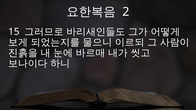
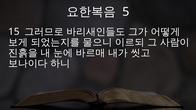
2: 2 -> 5 (126, 12)
